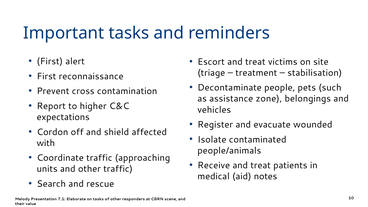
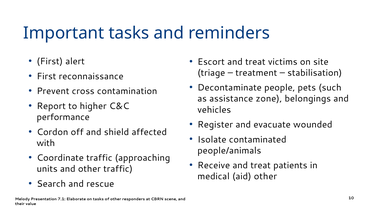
expectations: expectations -> performance (63, 117)
aid notes: notes -> other (265, 176)
